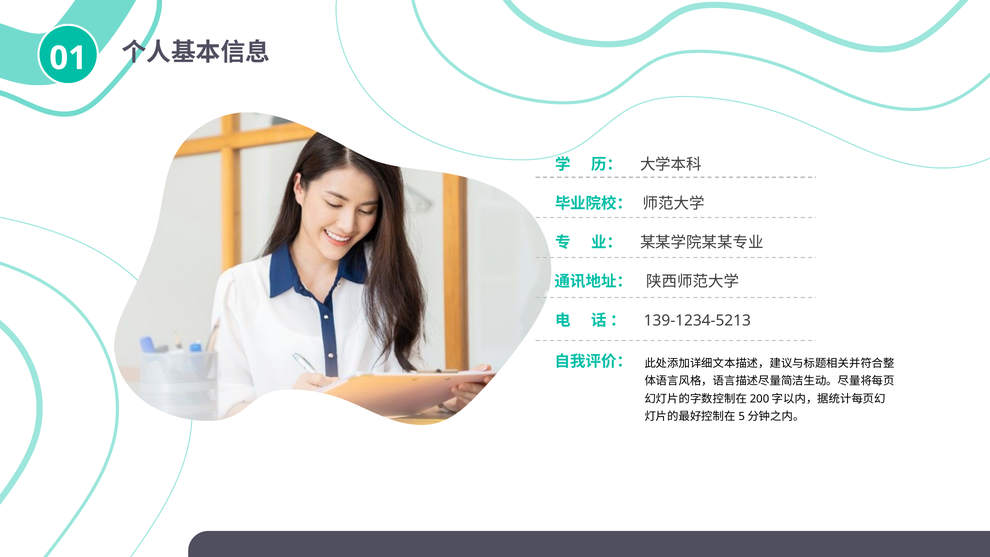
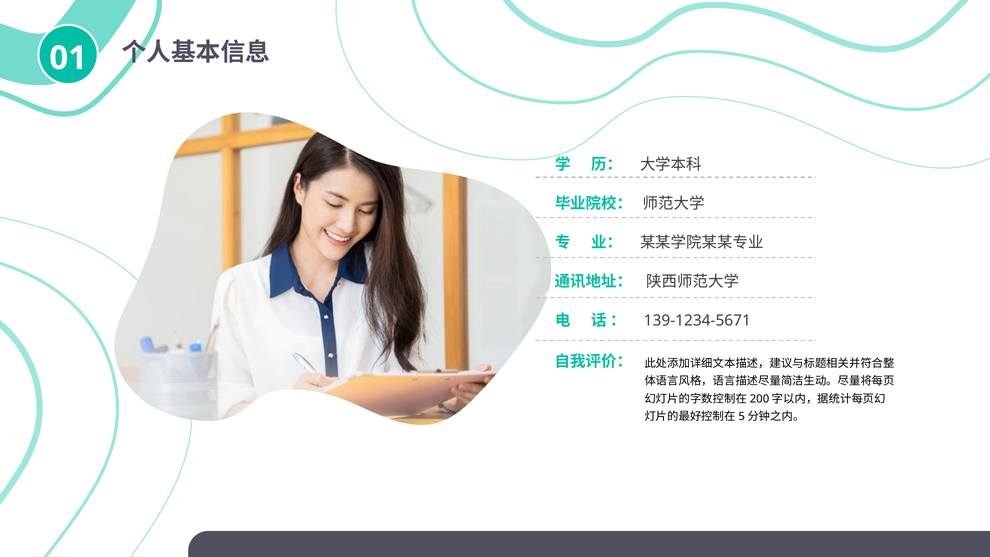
139-1234-5213: 139-1234-5213 -> 139-1234-5671 (697, 321)
